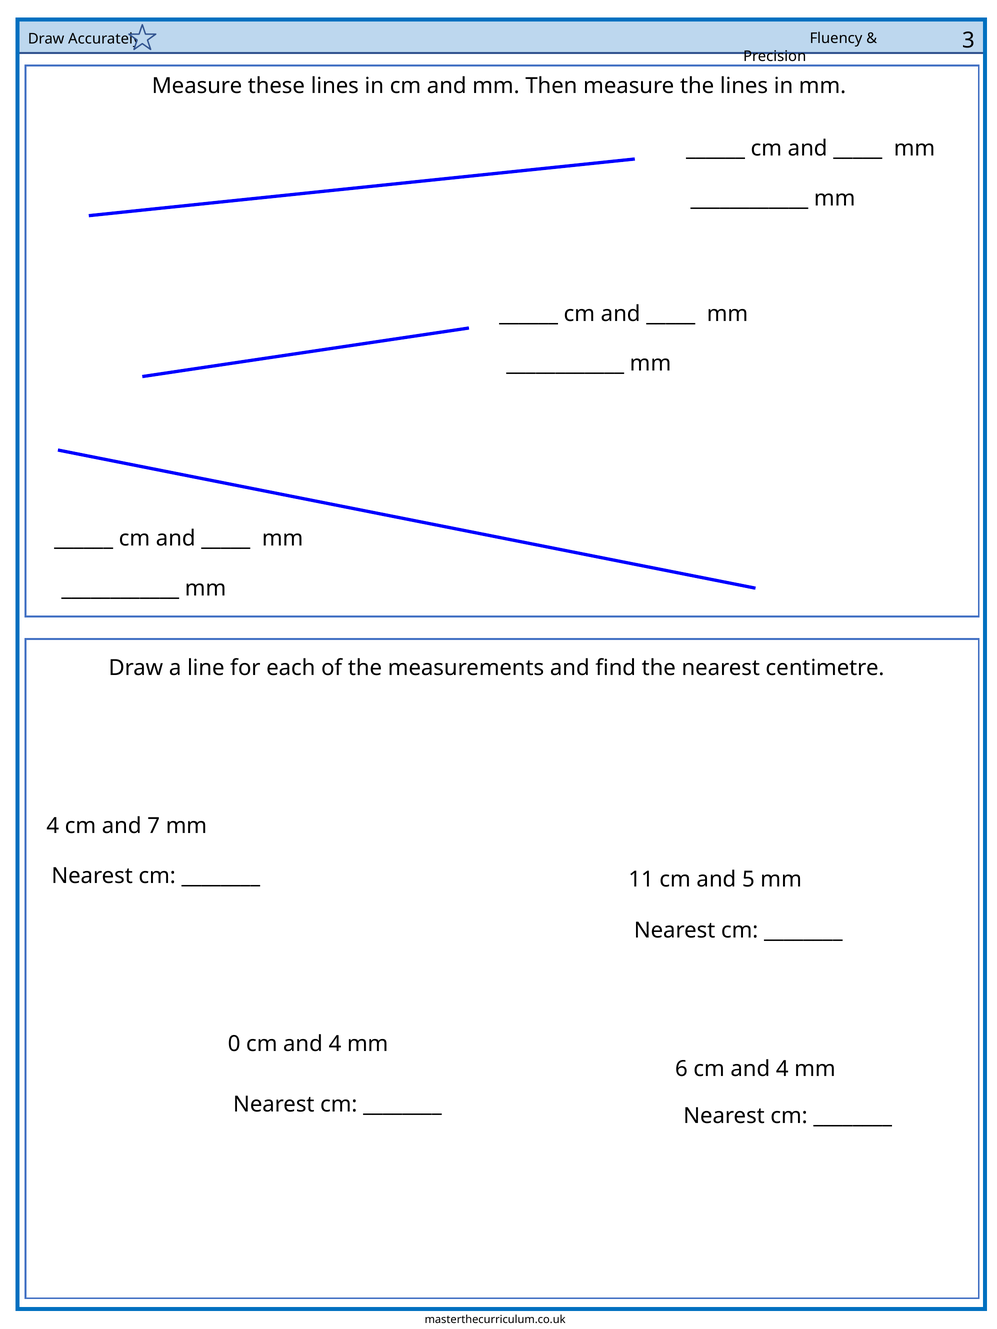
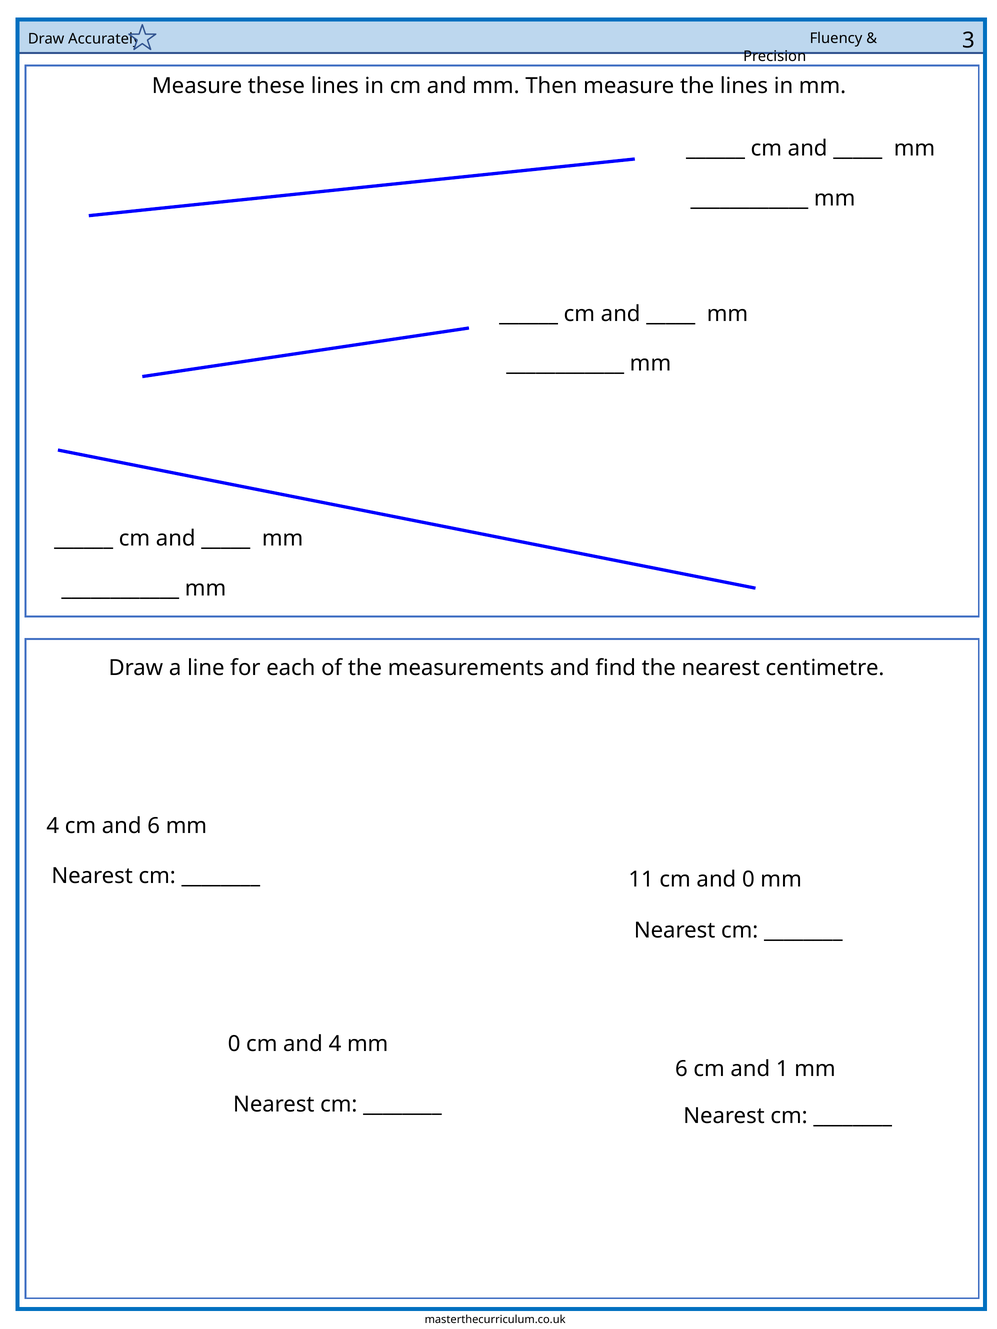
and 7: 7 -> 6 (154, 826)
and 5: 5 -> 0 (748, 880)
6 cm and 4: 4 -> 1 (782, 1069)
